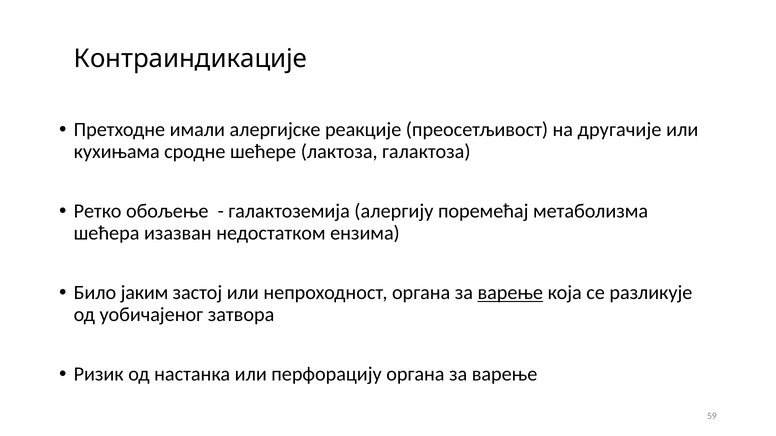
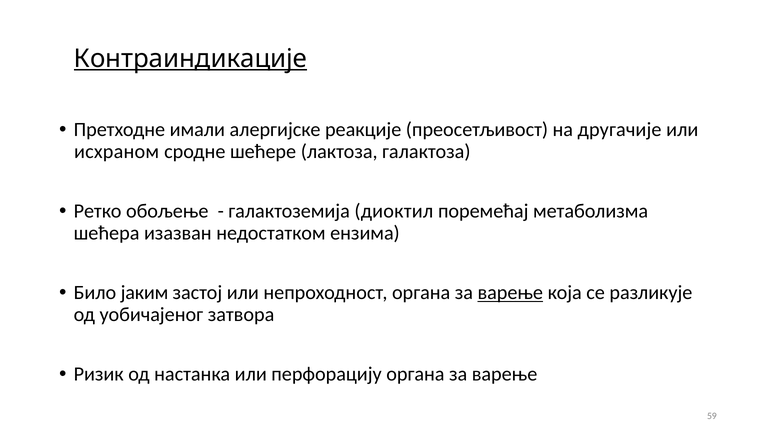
Контраиндикације underline: none -> present (191, 59)
кухињама: кухињама -> исхраном (117, 152)
алергију: алергију -> диоктил (394, 212)
